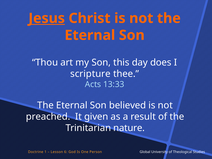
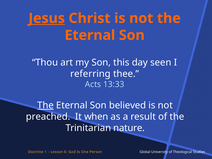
does: does -> seen (161, 62)
scripture: scripture -> referring (90, 74)
The underline: none -> present (45, 105)
given: given -> when (96, 117)
